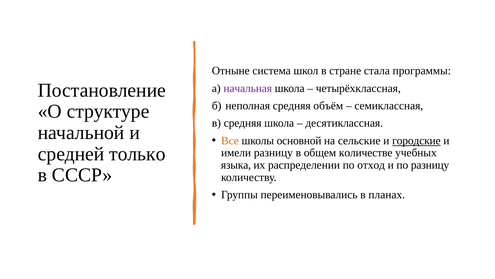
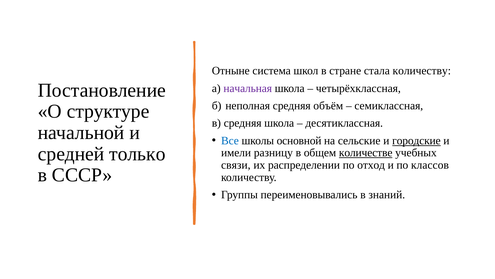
стала программы: программы -> количеству (422, 71)
Все colour: orange -> blue (230, 140)
количестве underline: none -> present (366, 153)
языка: языка -> связи (236, 165)
по разницу: разницу -> классов (430, 165)
планах: планах -> знаний (387, 194)
